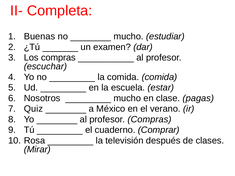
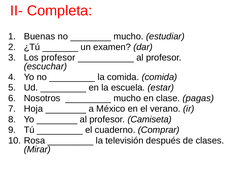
Los compras: compras -> profesor (58, 58)
Quiz: Quiz -> Hoja (33, 109)
profesor Compras: Compras -> Camiseta (150, 120)
